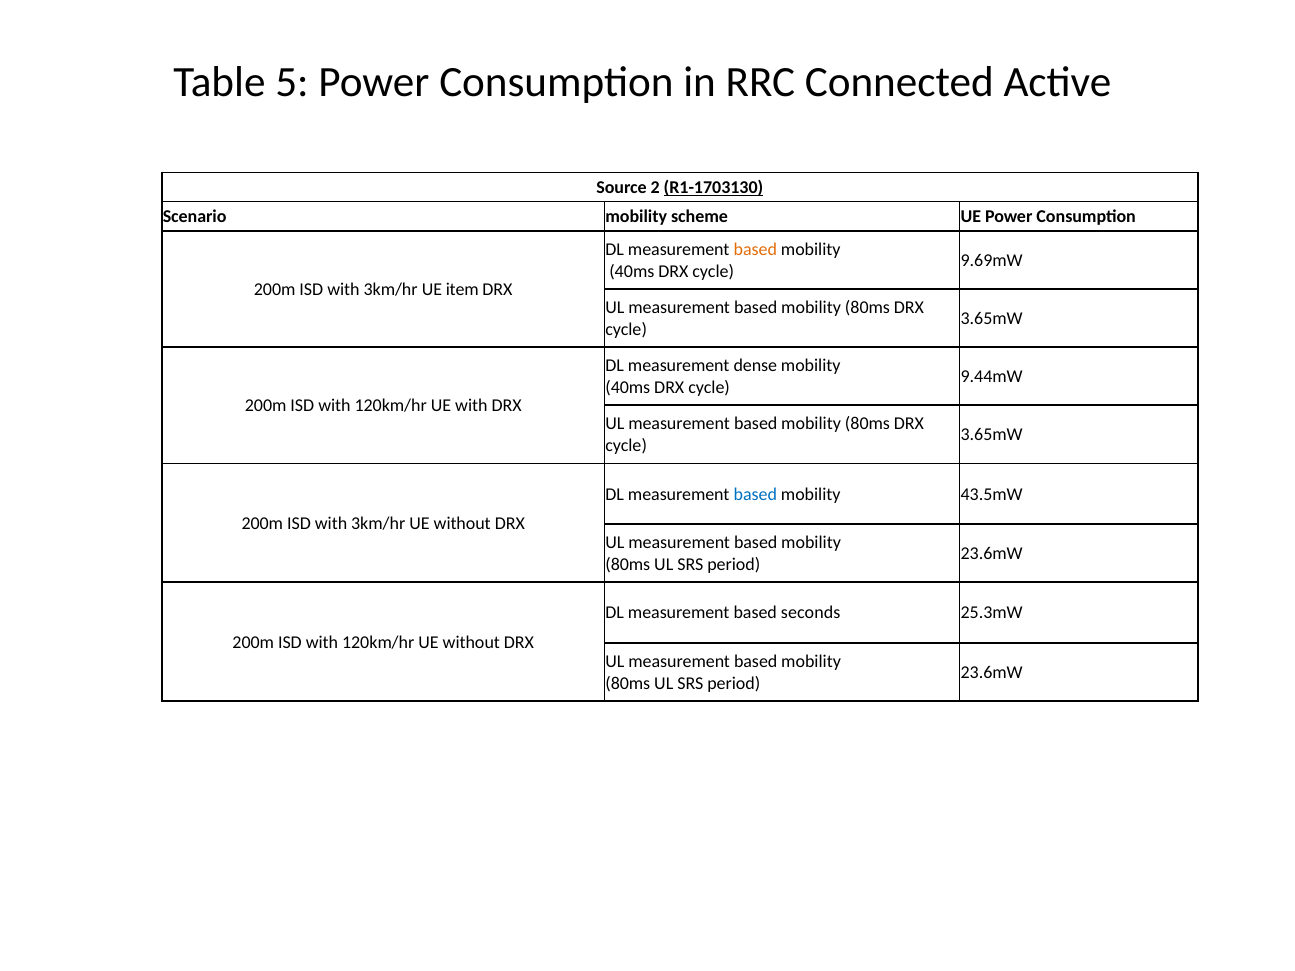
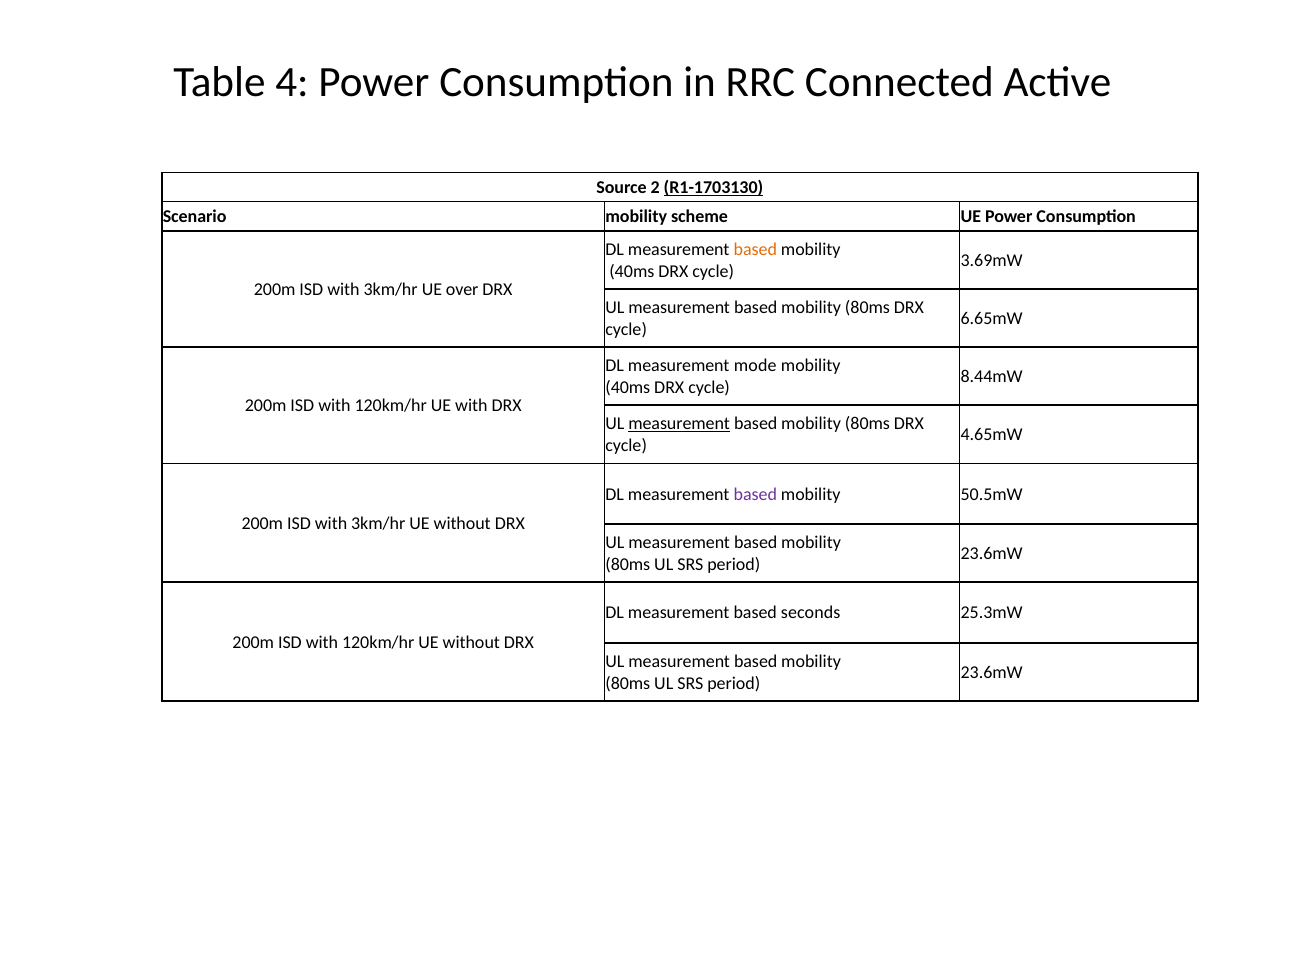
5: 5 -> 4 (292, 82)
9.69mW: 9.69mW -> 3.69mW (992, 261)
item: item -> over (462, 290)
3.65mW: 3.65mW -> 6.65mW (992, 319)
dense: dense -> mode (755, 366)
9.44mW: 9.44mW -> 8.44mW (992, 377)
measurement underline: none -> present (679, 424)
3.65mW: 3.65mW -> 4.65mW (992, 435)
based colour: blue -> purple (755, 494)
43.5mW: 43.5mW -> 50.5mW (992, 494)
